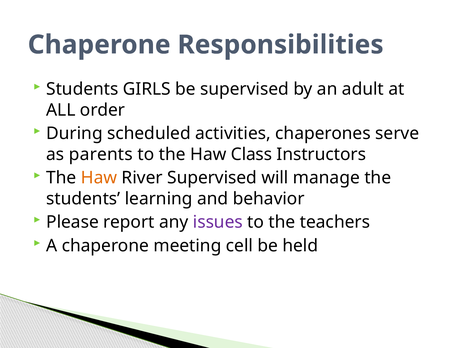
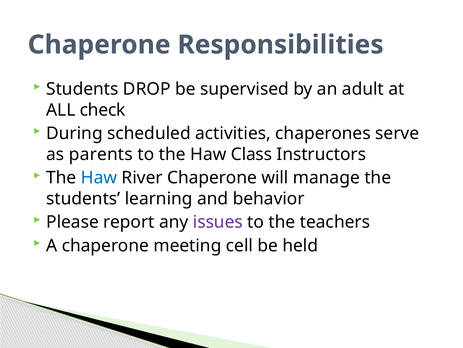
GIRLS: GIRLS -> DROP (147, 89)
order: order -> check (103, 110)
Haw colour: orange -> blue (99, 177)
River Supervised: Supervised -> Chaperone (212, 177)
